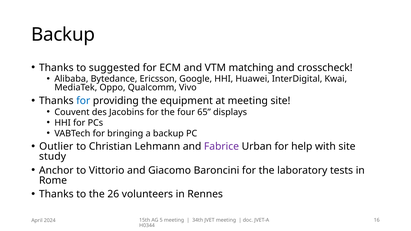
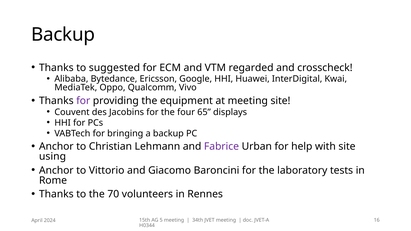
matching: matching -> regarded (251, 68)
for colour: blue -> purple (83, 101)
Outlier: Outlier -> Anchor (56, 147)
study: study -> using (53, 157)
26: 26 -> 70 (113, 194)
